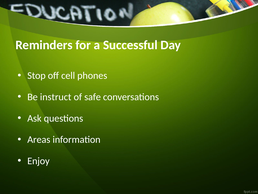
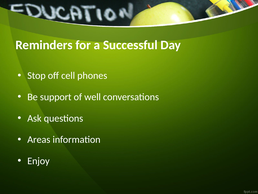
instruct: instruct -> support (56, 97)
safe: safe -> well (93, 97)
